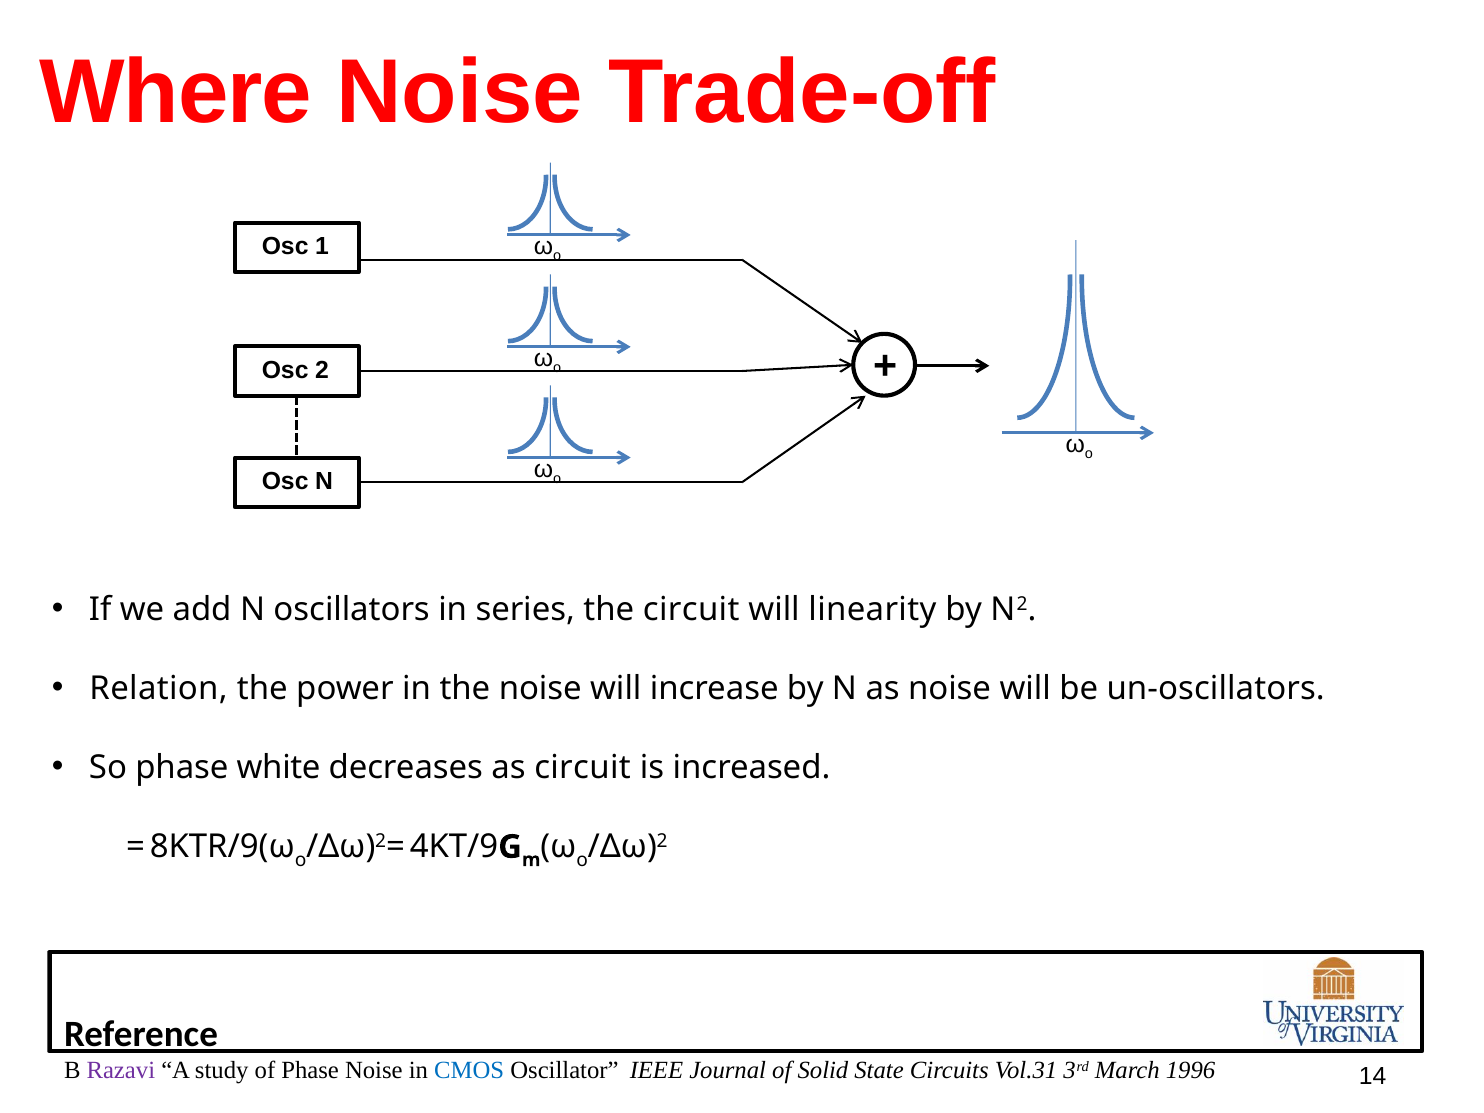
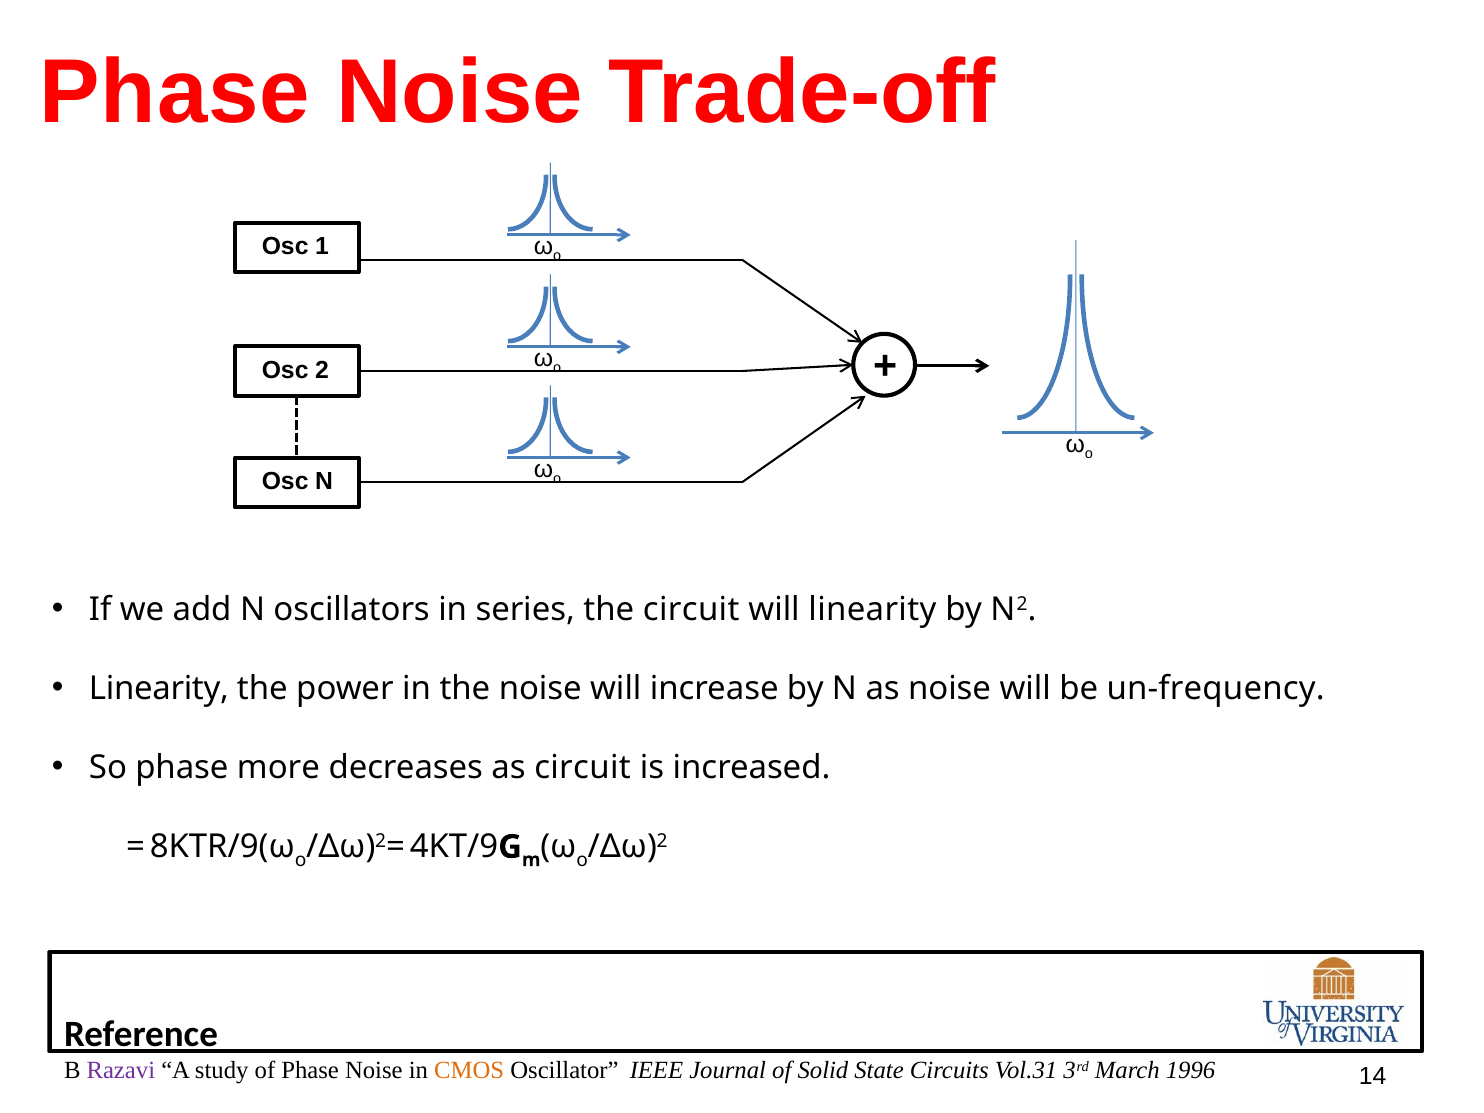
Where: Where -> Phase (175, 93)
Relation: Relation -> Linearity (159, 689)
un-oscillators: un-oscillators -> un-frequency (1216, 689)
white: white -> more (278, 768)
CMOS colour: blue -> orange (469, 1071)
